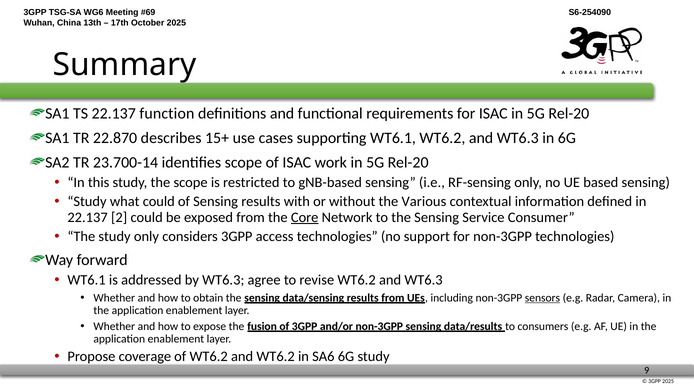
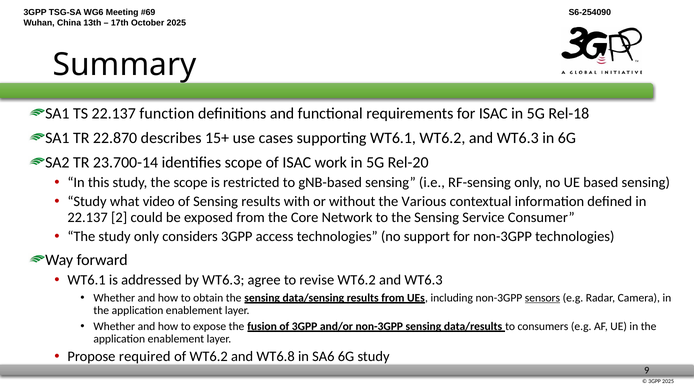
ISAC in 5G Rel-20: Rel-20 -> Rel-18 (569, 114)
what could: could -> video (159, 202)
Core underline: present -> none (305, 218)
coverage: coverage -> required (145, 357)
and WT6.2: WT6.2 -> WT6.8 (276, 357)
